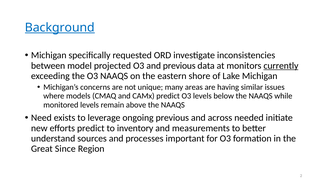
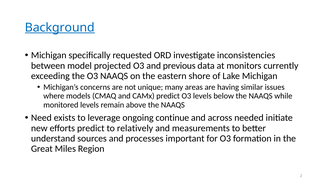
currently underline: present -> none (281, 66)
ongoing previous: previous -> continue (172, 118)
inventory: inventory -> relatively (135, 128)
Since: Since -> Miles (65, 149)
